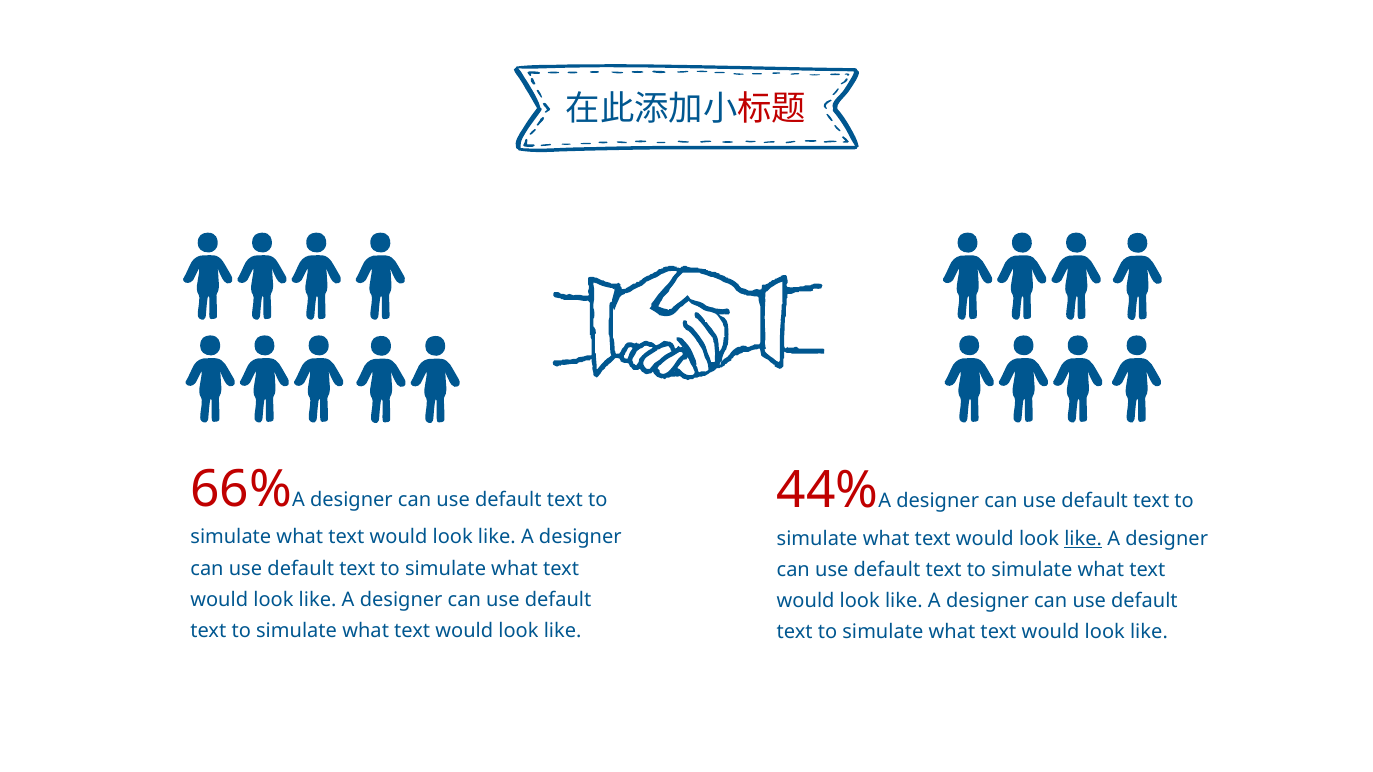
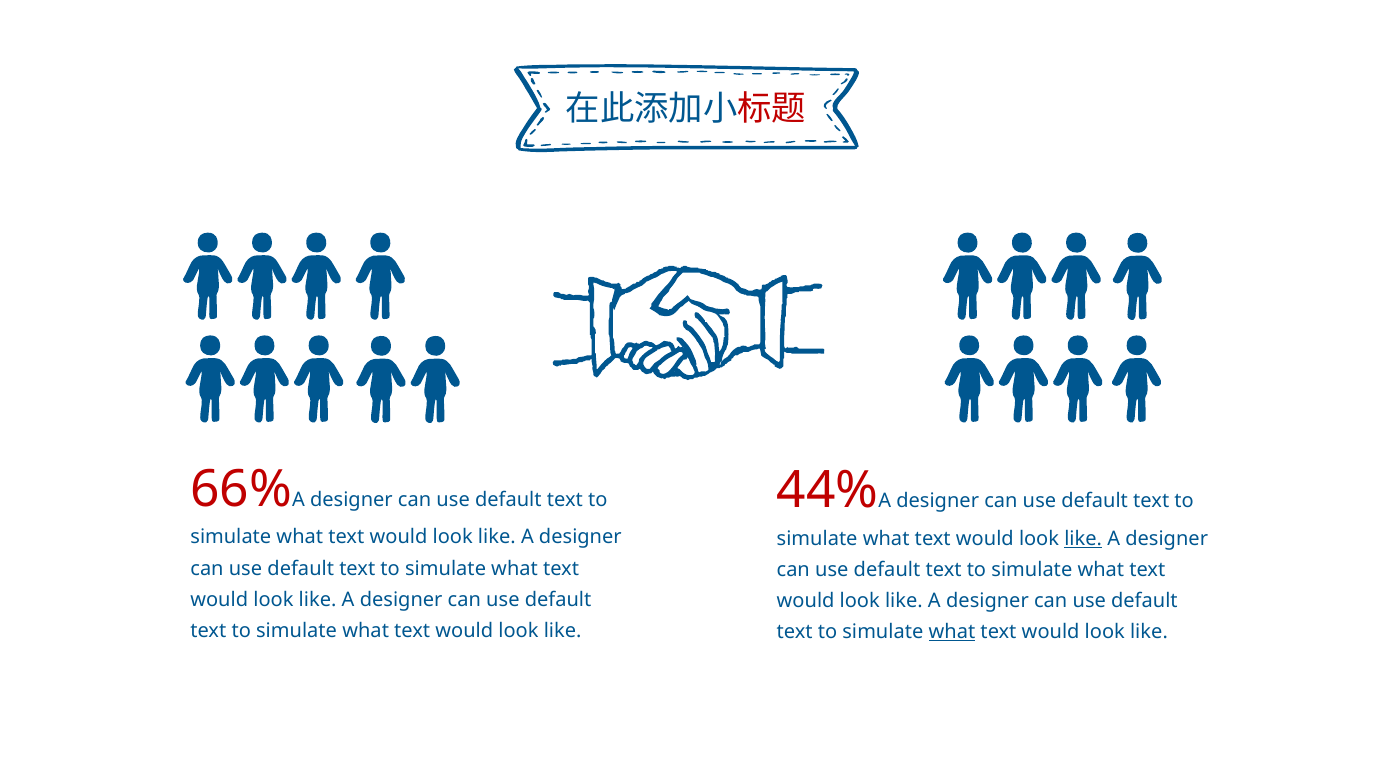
what underline: none -> present (952, 632)
